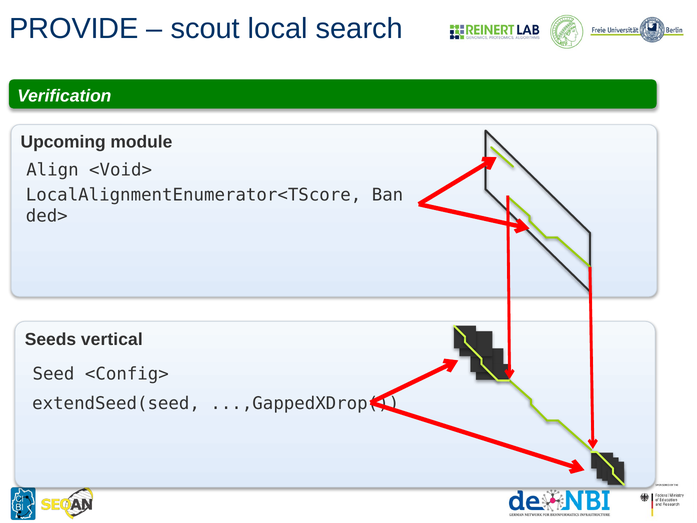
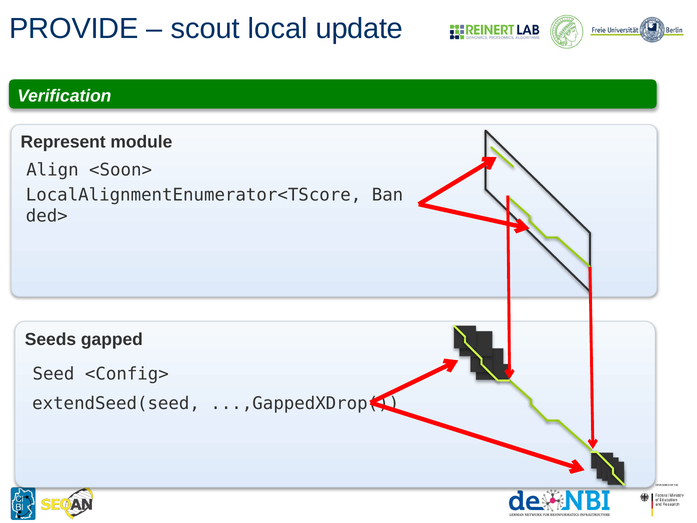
search: search -> update (359, 29)
Upcoming: Upcoming -> Represent (63, 142)
<Void>: <Void> -> <Soon> (121, 170)
vertical: vertical -> gapped (112, 339)
